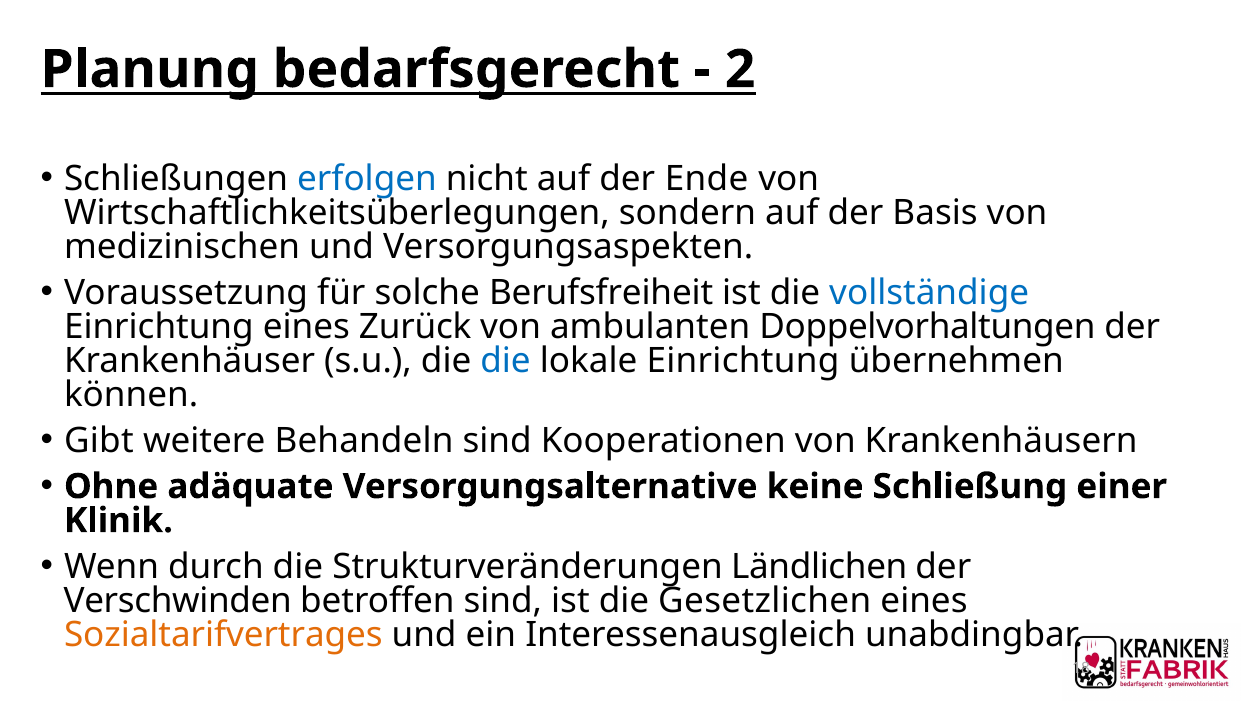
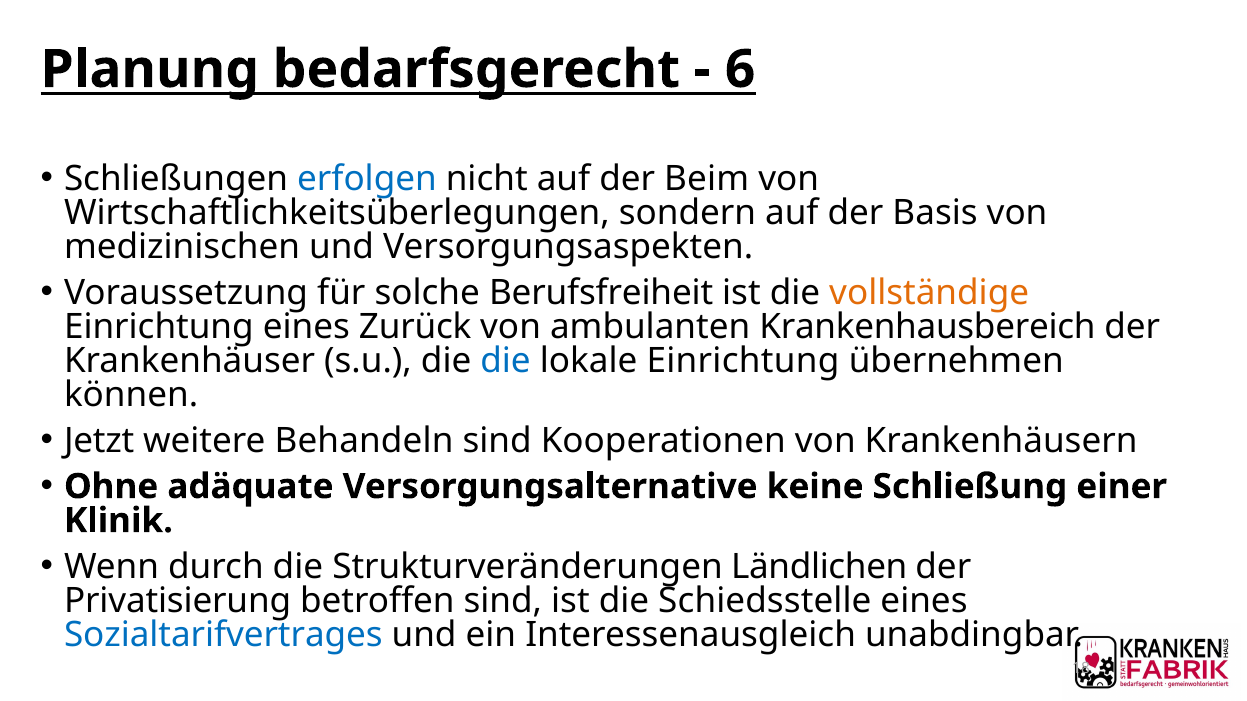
2: 2 -> 6 (740, 70)
Ende: Ende -> Beim (707, 179)
vollständige colour: blue -> orange (929, 293)
Doppelvorhaltungen: Doppelvorhaltungen -> Krankenhausbereich (927, 327)
Gibt: Gibt -> Jetzt (99, 441)
Verschwinden: Verschwinden -> Privatisierung (178, 601)
Gesetzlichen: Gesetzlichen -> Schiedsstelle (765, 601)
Sozialtarifvertrages colour: orange -> blue (223, 635)
